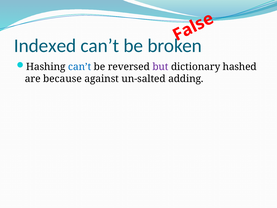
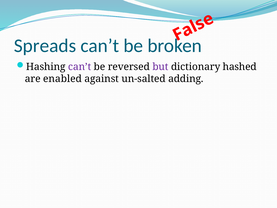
Indexed: Indexed -> Spreads (45, 46)
can’t colour: blue -> purple (80, 67)
because: because -> enabled (62, 79)
